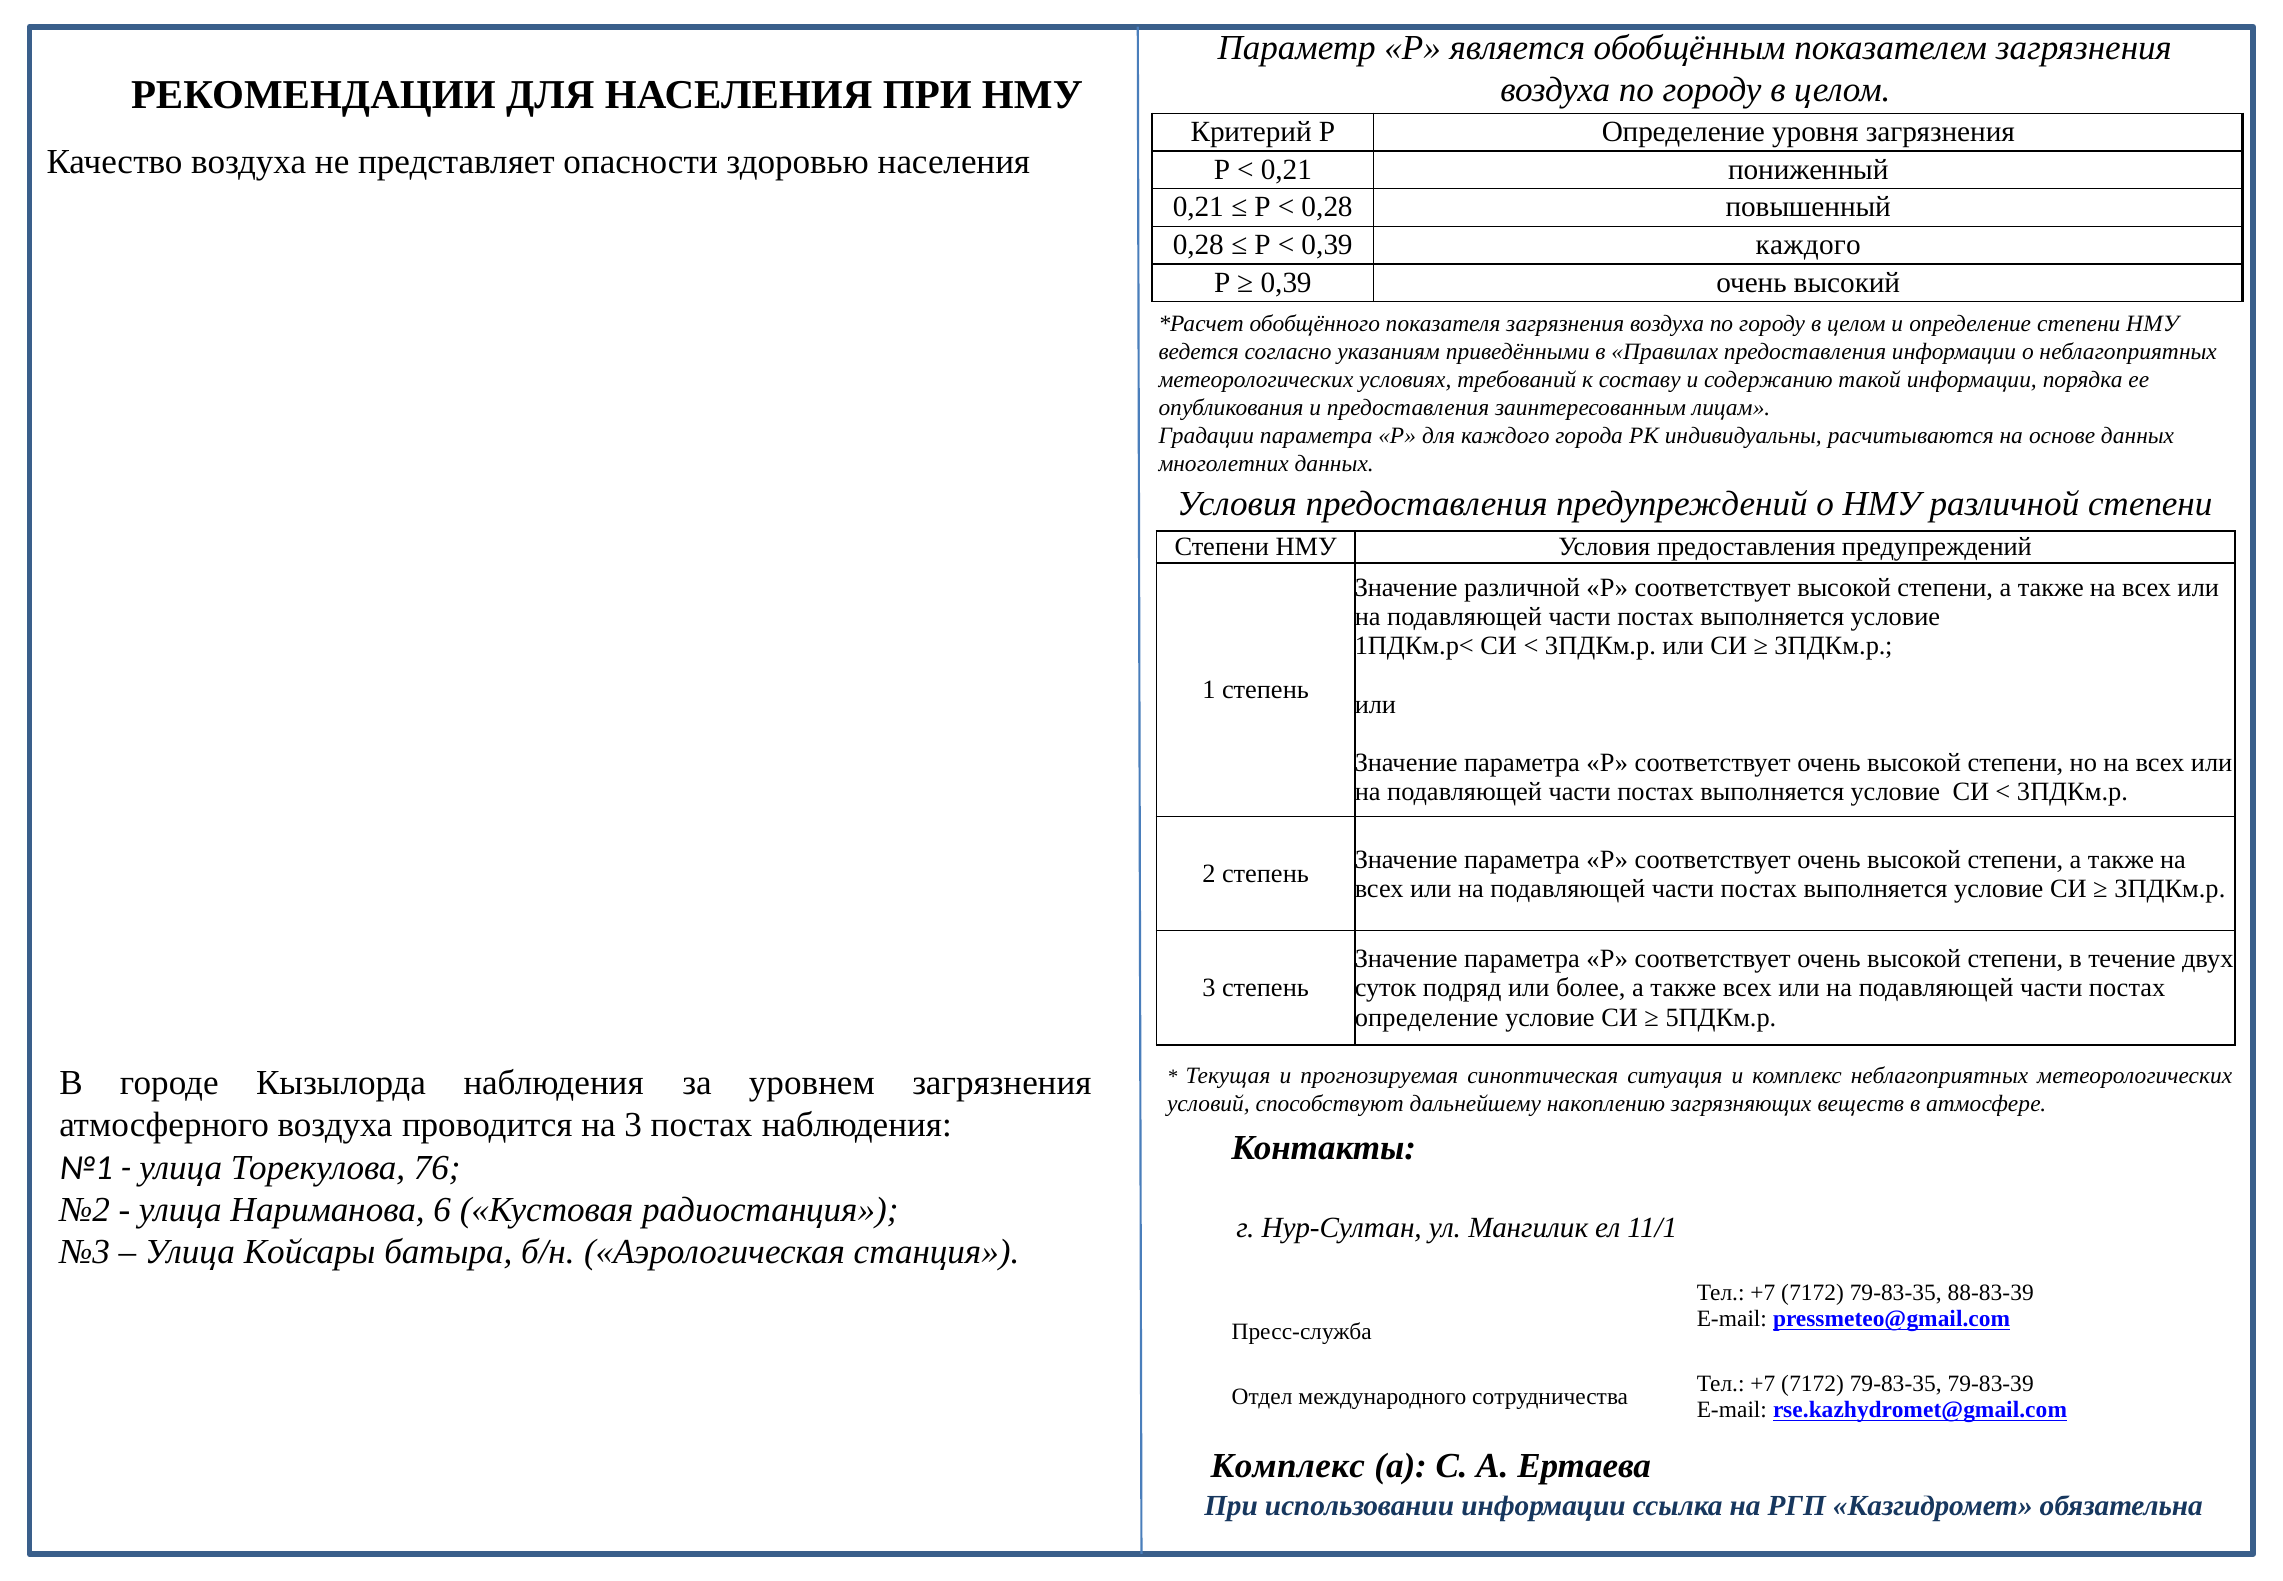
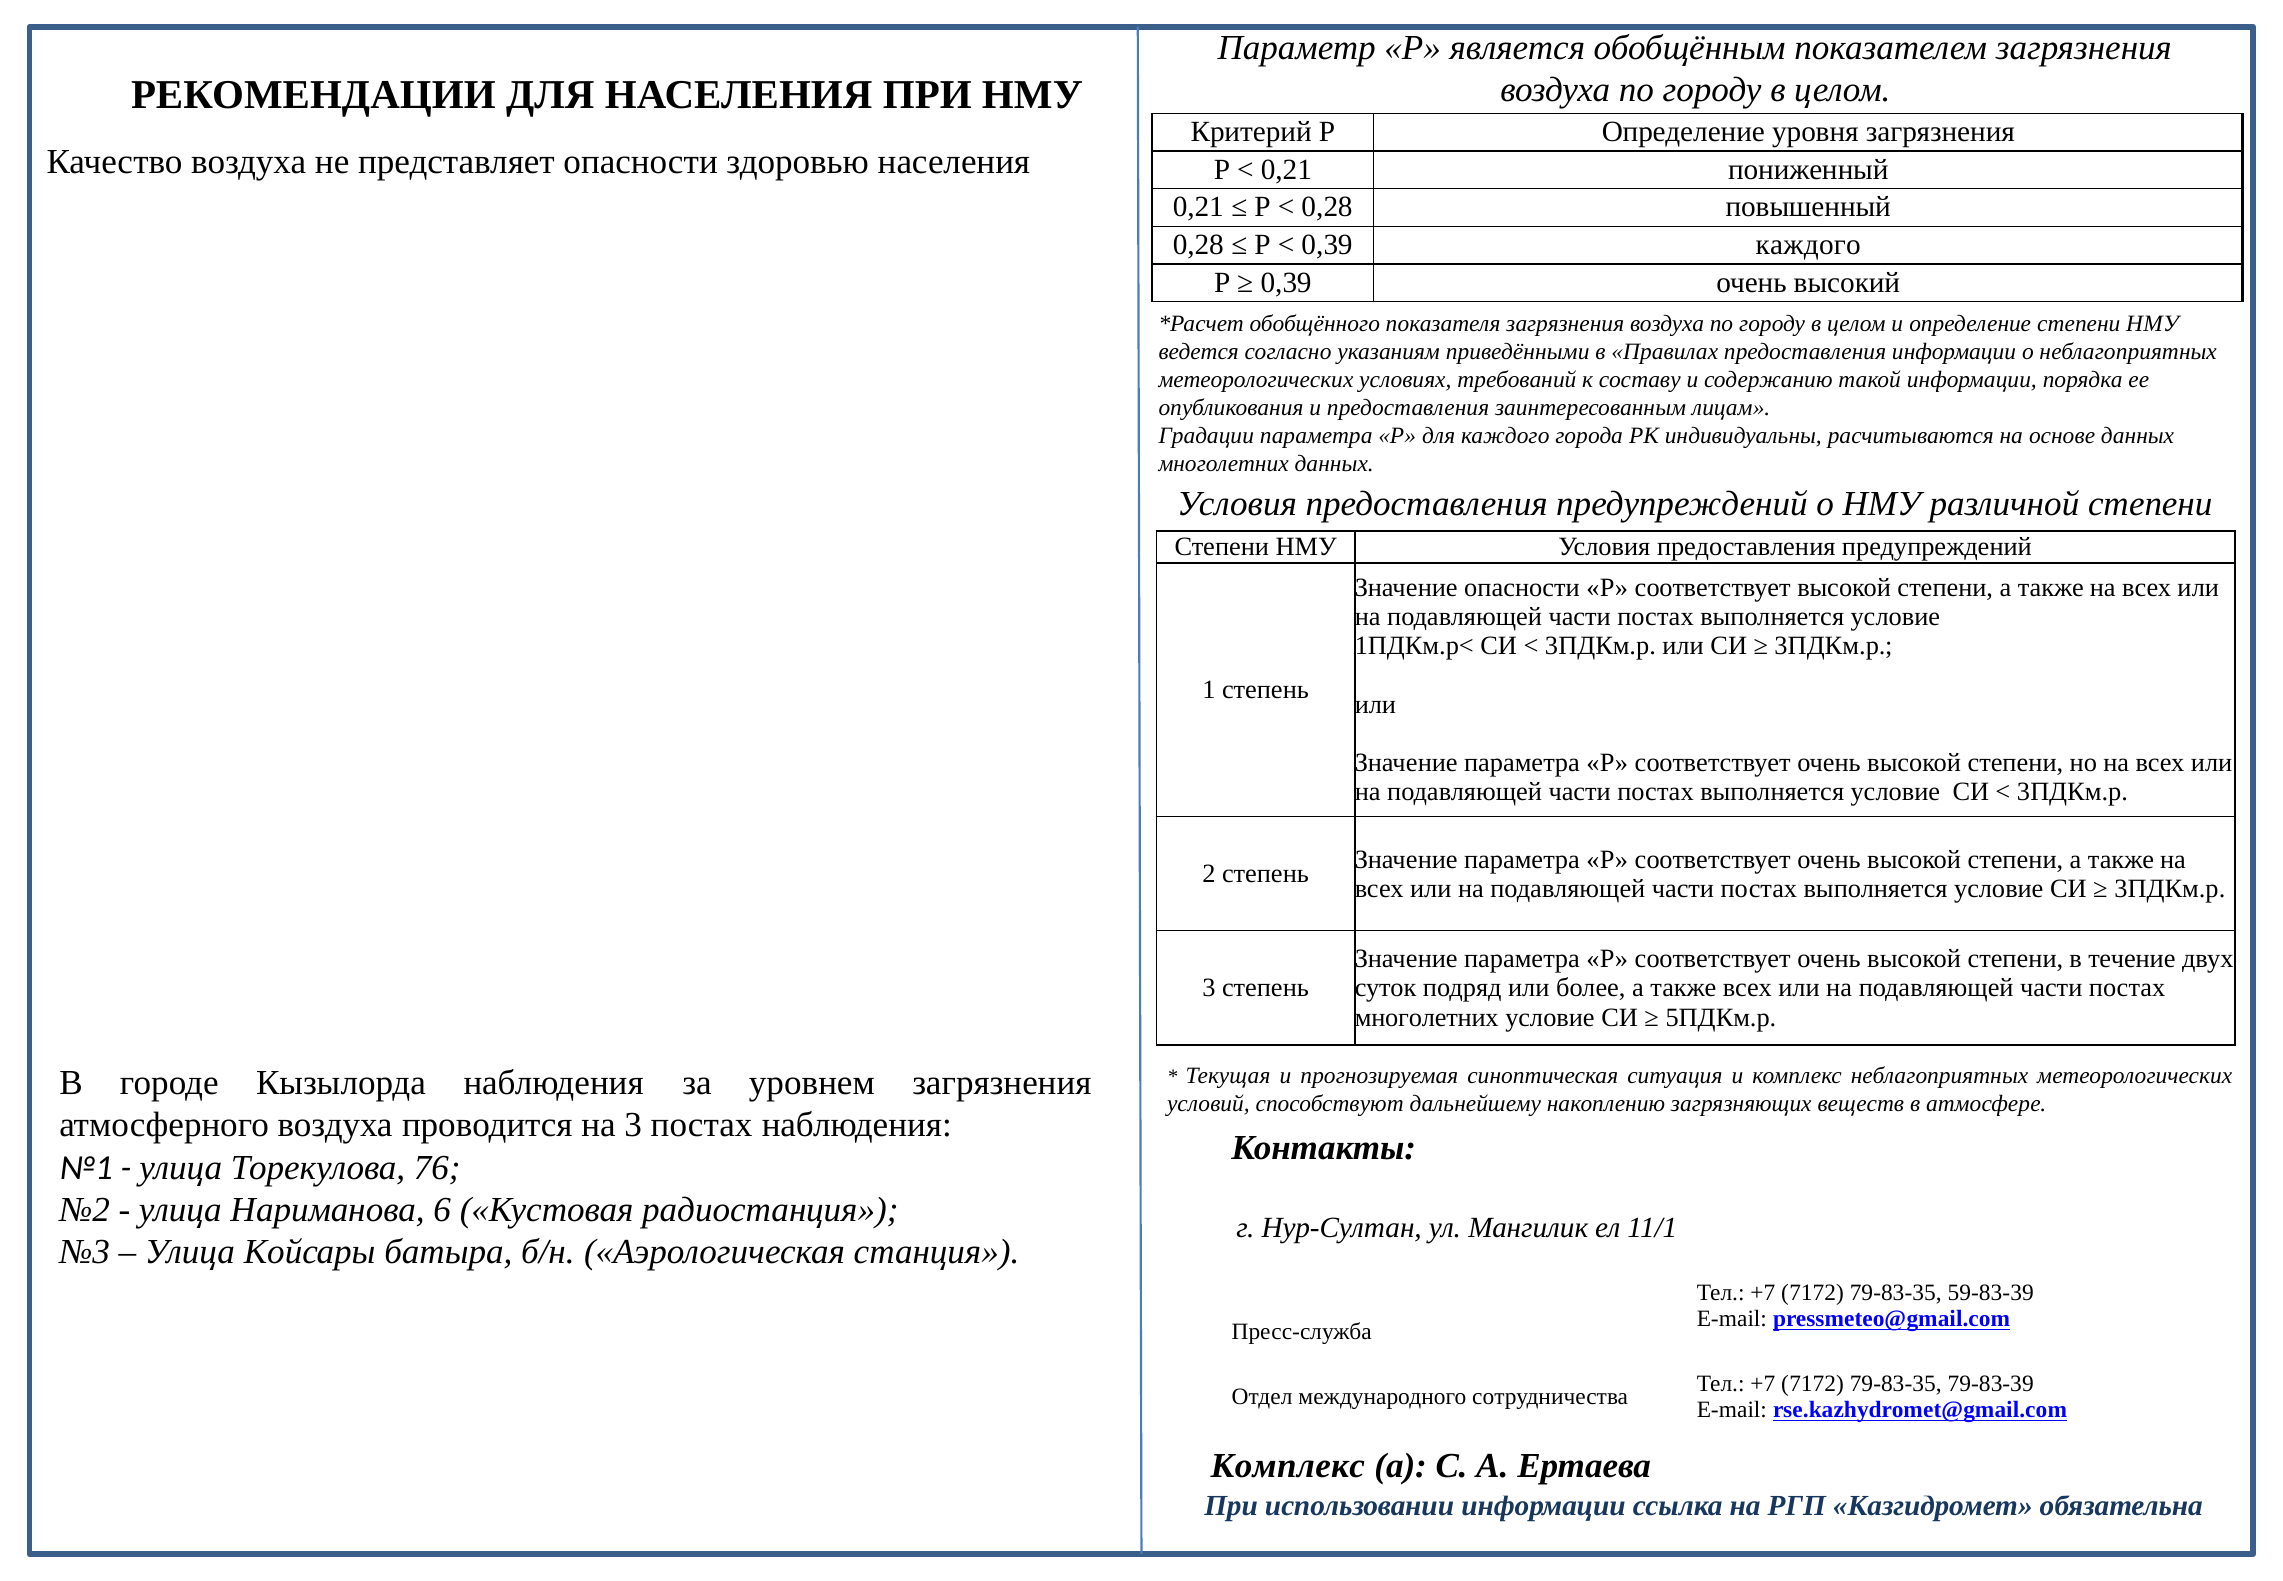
Значение различной: различной -> опасности (1522, 588)
определение: определение -> многолетних (1427, 1017)
88-83-39: 88-83-39 -> 59-83-39 (1991, 1292)
